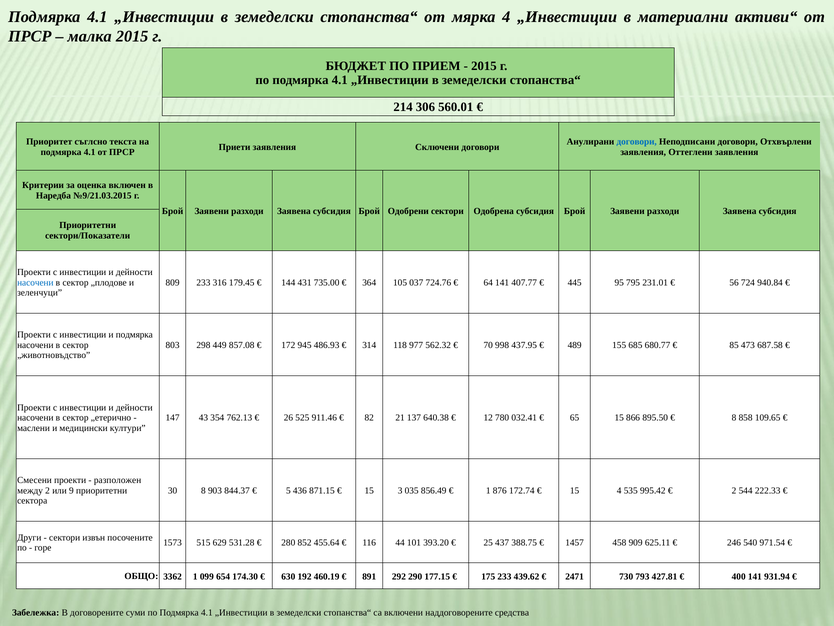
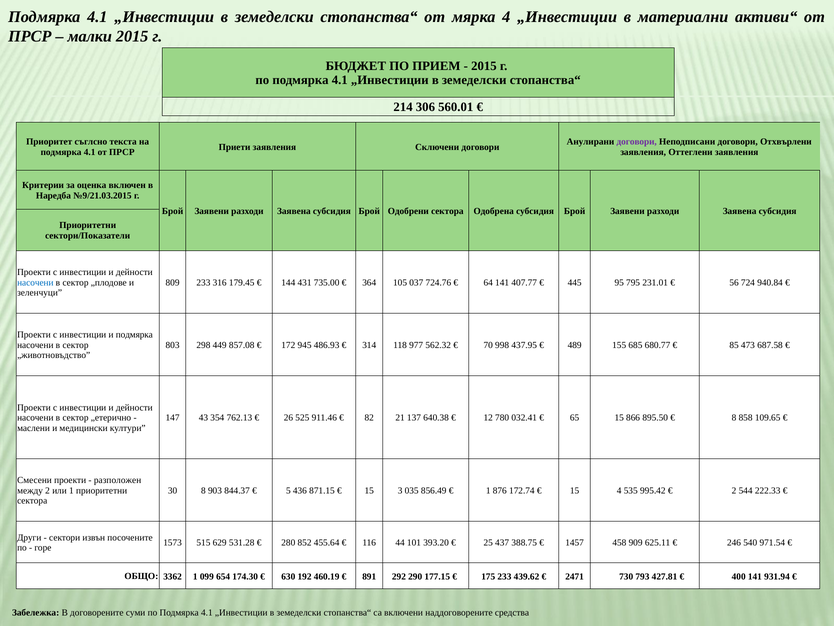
малка: малка -> малки (90, 37)
договори colour: blue -> purple (637, 142)
Одобрени сектори: сектори -> сектора (447, 211)
или 9: 9 -> 1 (71, 490)
